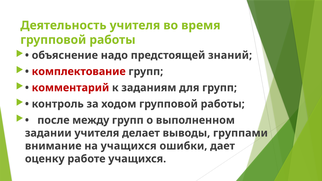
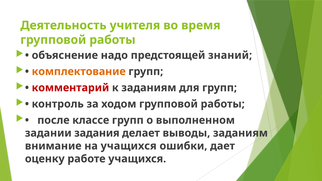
комплектование colour: red -> orange (79, 72)
между: между -> классе (91, 120)
задании учителя: учителя -> задания (97, 133)
выводы группами: группами -> заданиям (240, 133)
